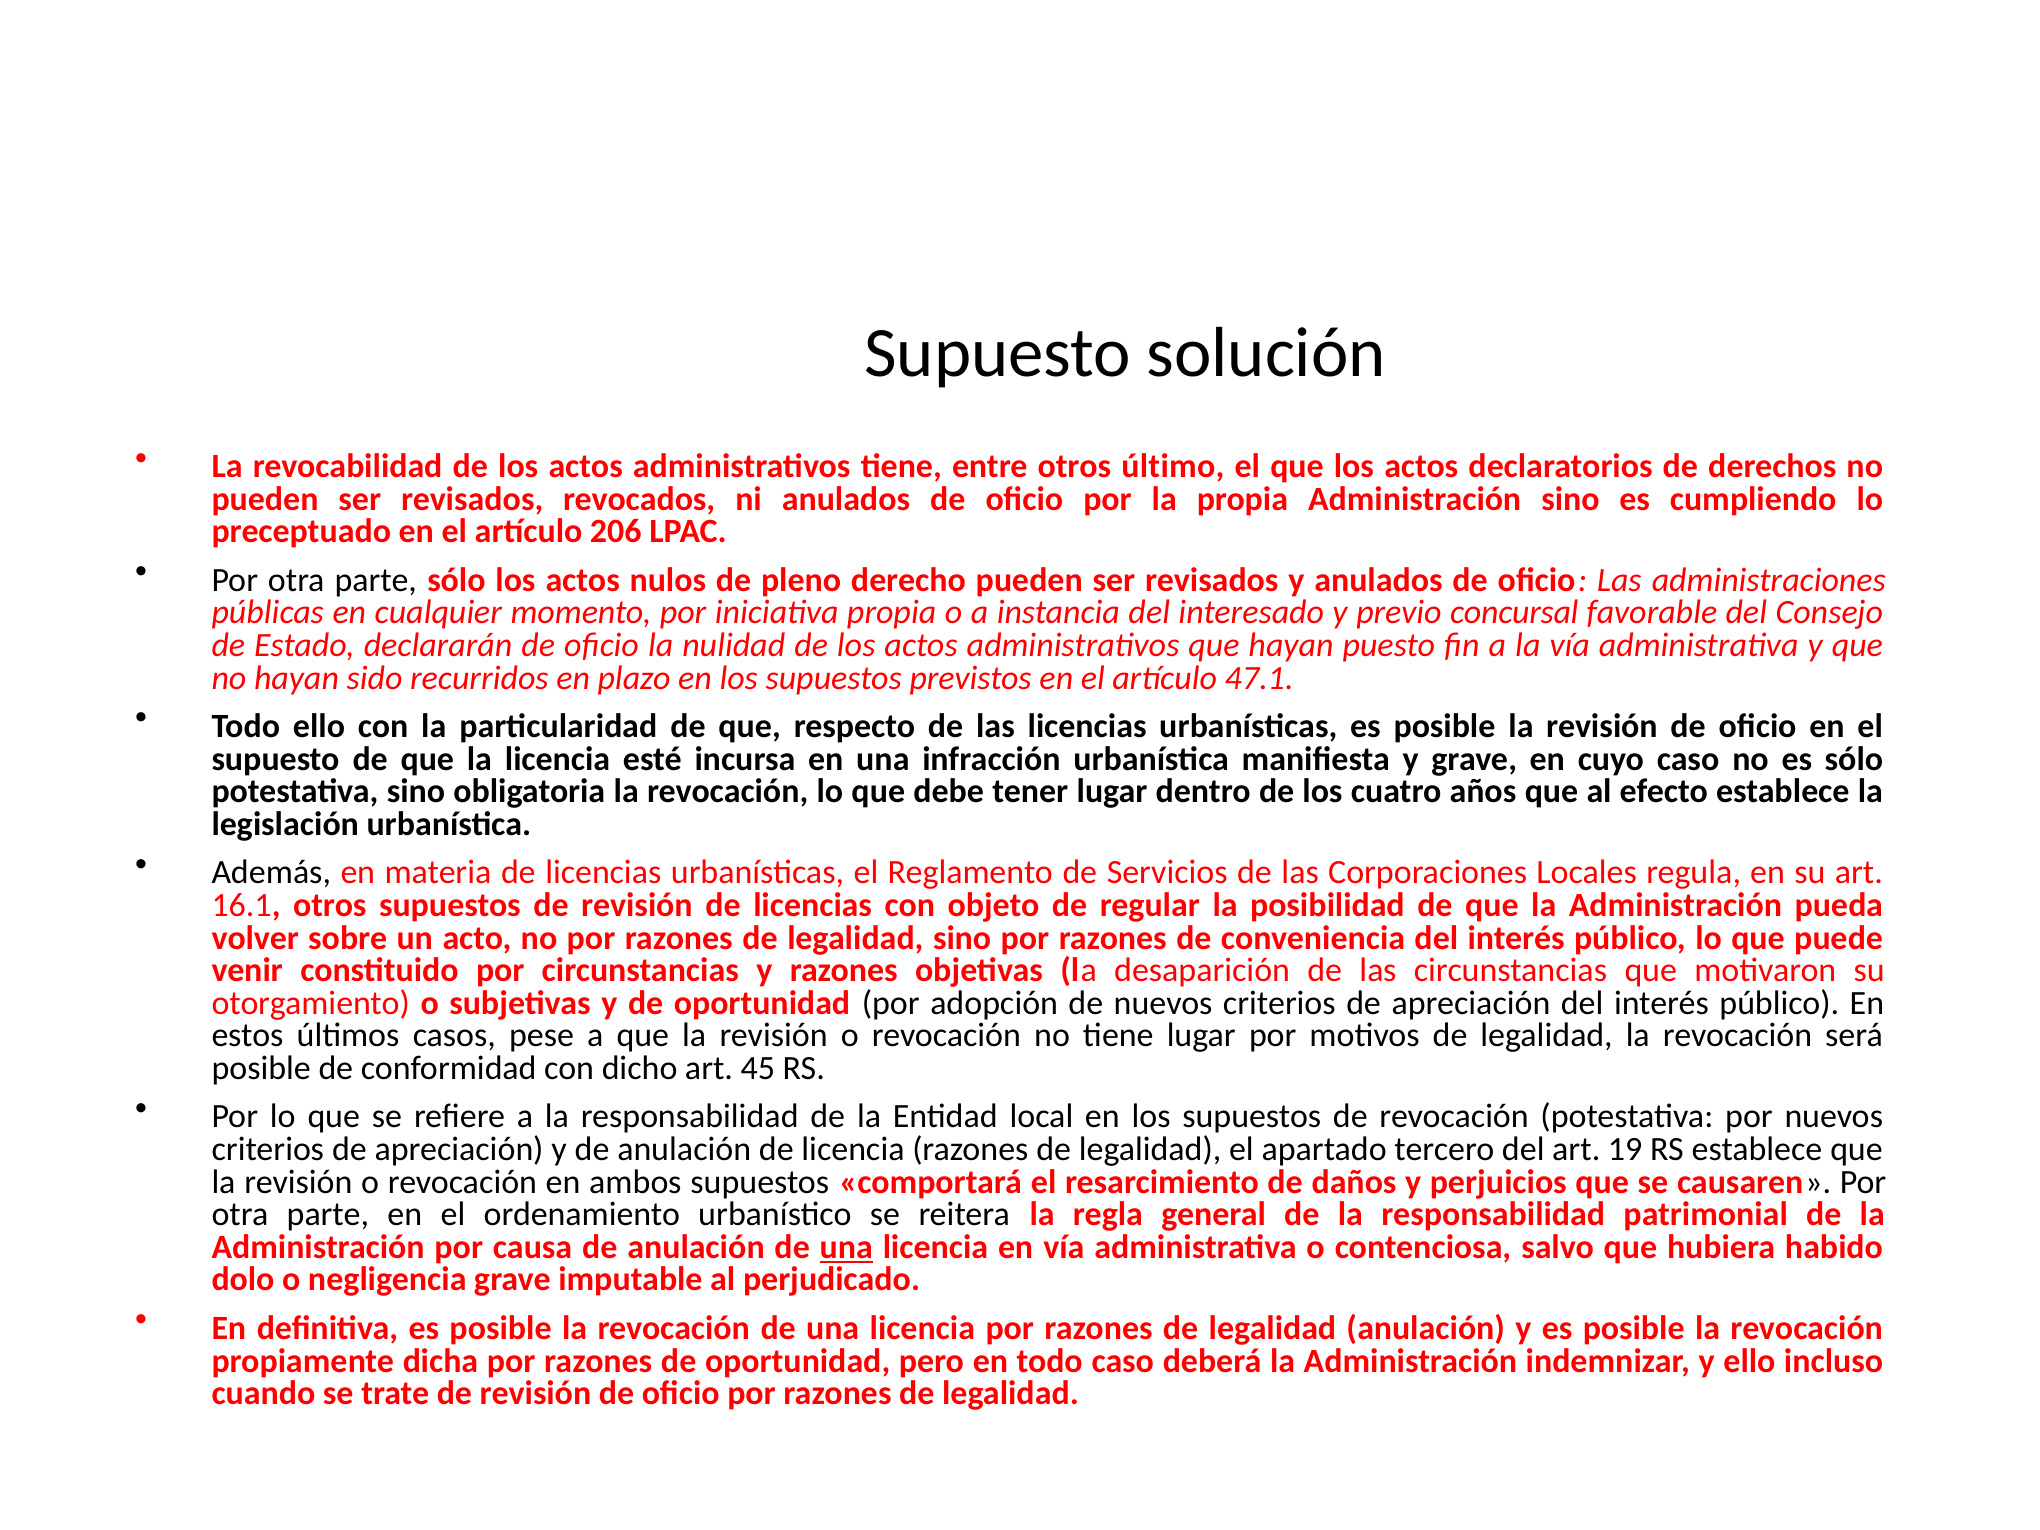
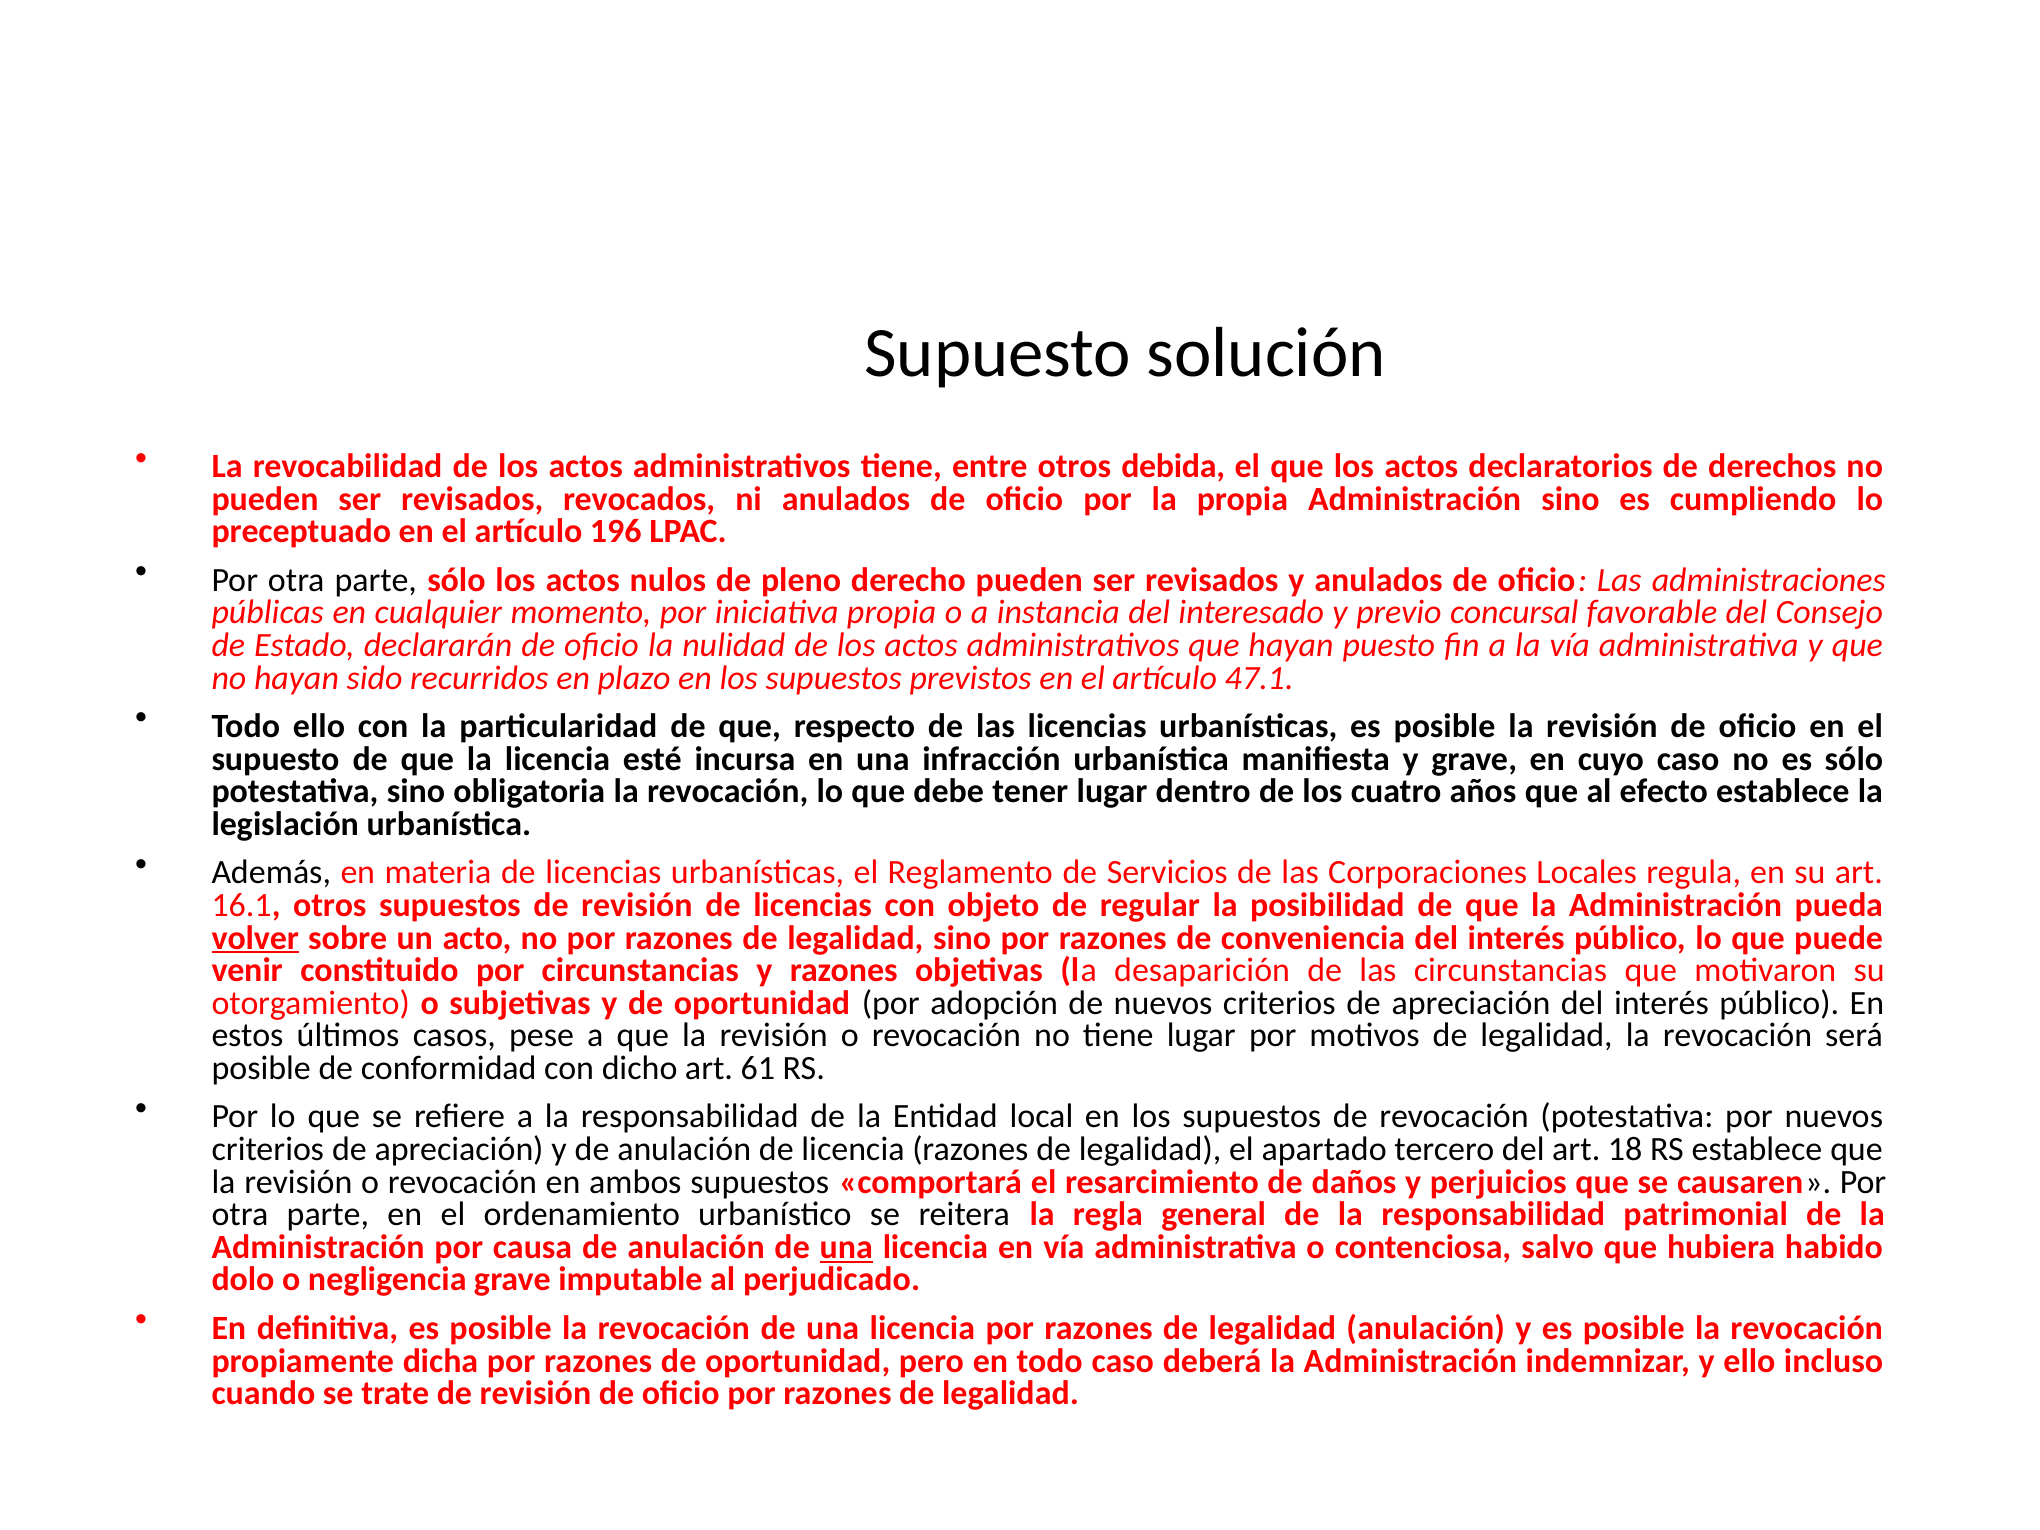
último: último -> debida (1173, 467)
206: 206 -> 196 (616, 532)
volver underline: none -> present (255, 938)
45: 45 -> 61 (758, 1068)
19: 19 -> 18 (1625, 1149)
